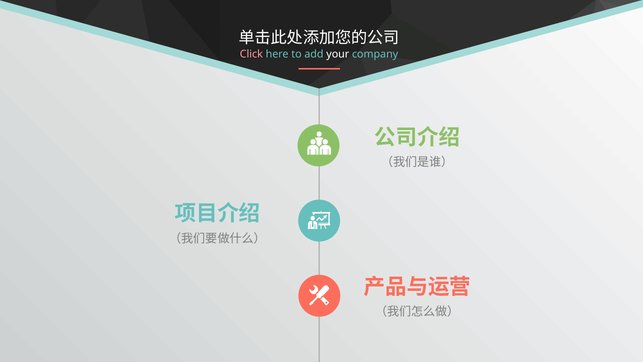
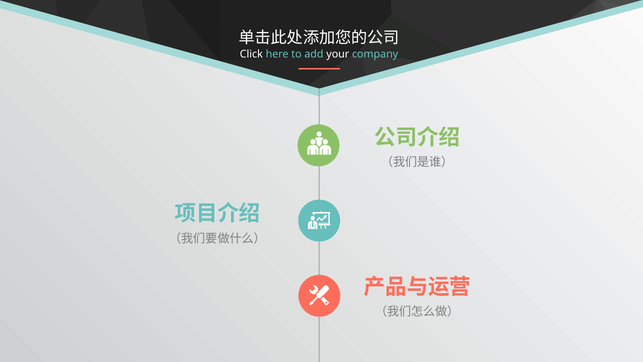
Click colour: pink -> white (251, 54)
